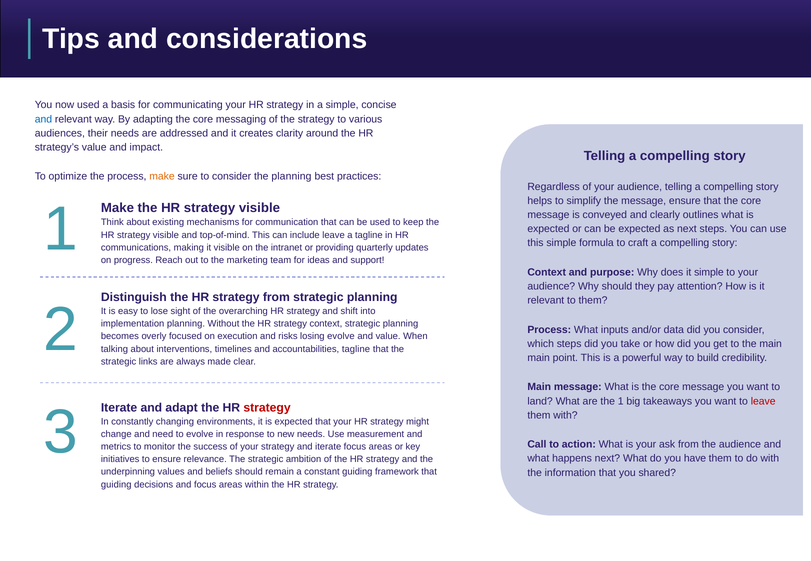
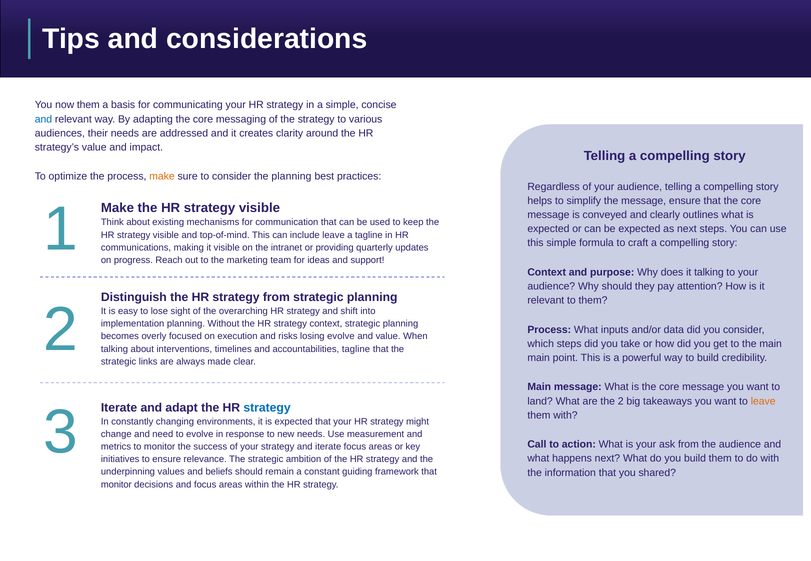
now used: used -> them (88, 105)
it simple: simple -> talking (709, 272)
the 1: 1 -> 2 (621, 401)
leave colour: red -> orange (763, 401)
strategy colour: red -> blue (267, 408)
you have: have -> build (695, 459)
guiding: guiding -> monitor (116, 485)
